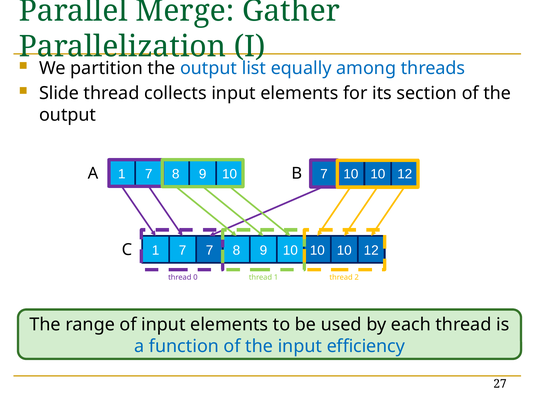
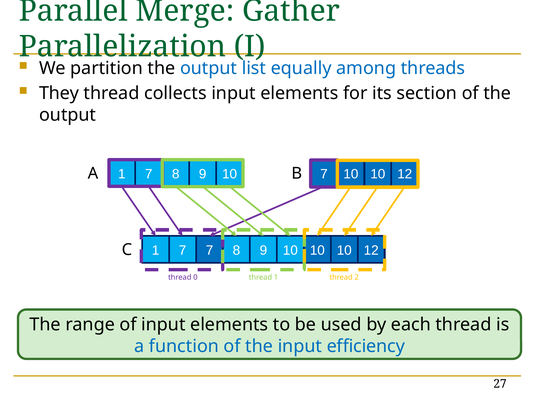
Slide: Slide -> They (59, 93)
